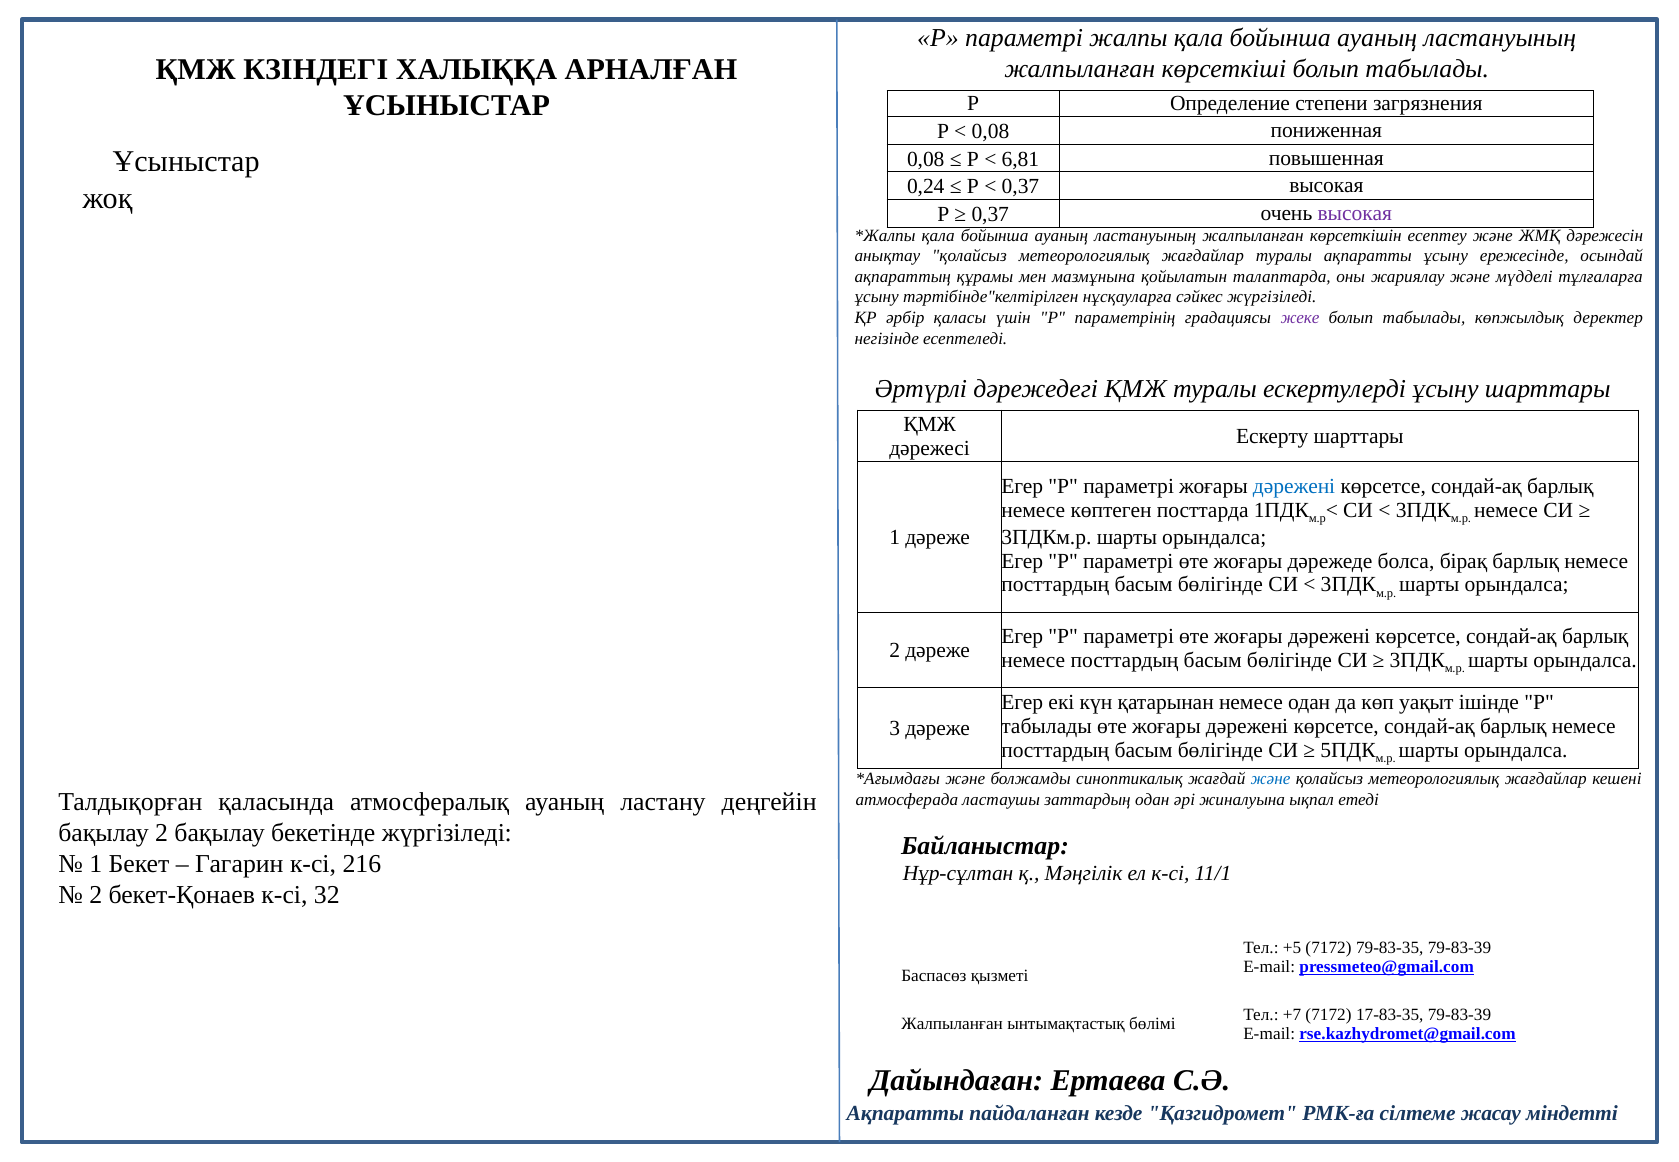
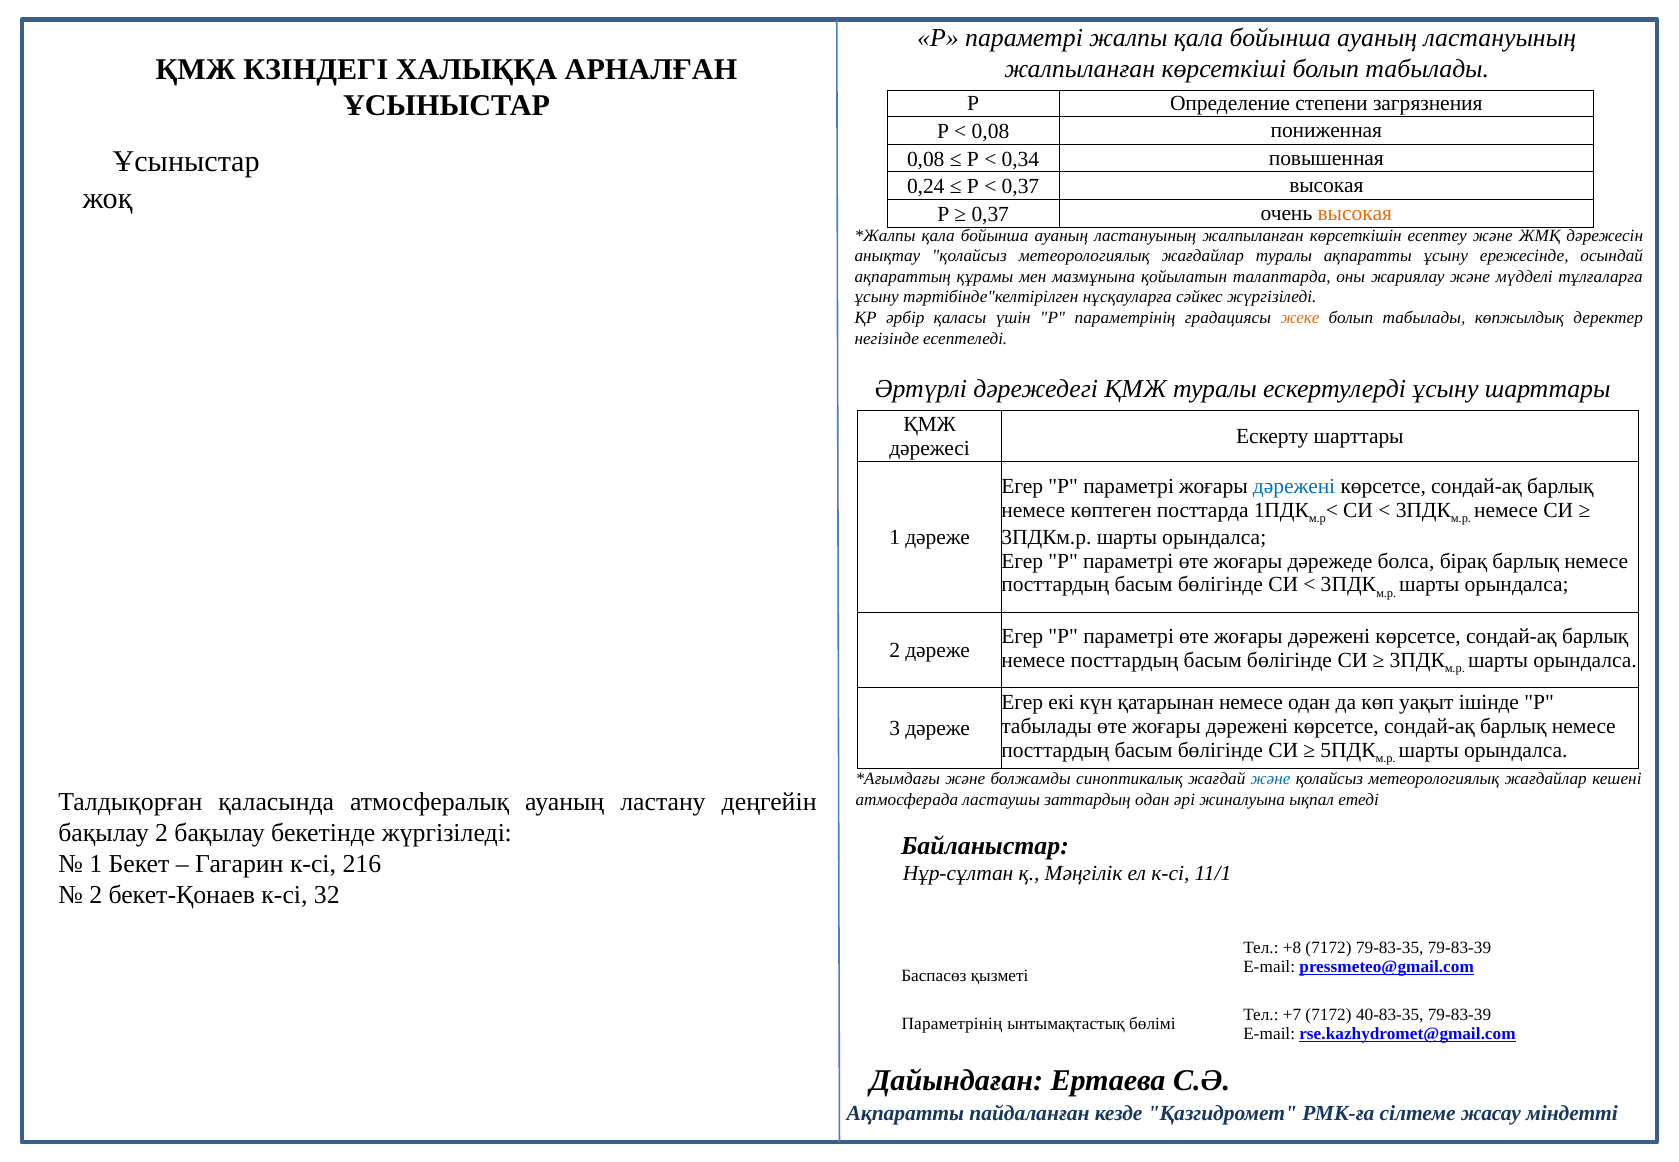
6,81: 6,81 -> 0,34 (1020, 159)
высокая colour: purple -> orange (1355, 214)
жеке colour: purple -> orange (1300, 318)
+5: +5 -> +8 (1292, 948)
17-83-35: 17-83-35 -> 40-83-35 (1390, 1015)
Жалпыланған: Жалпыланған -> Параметрінің (952, 1024)
